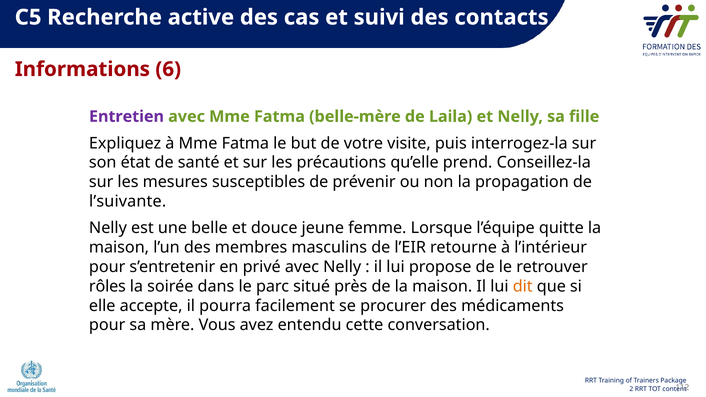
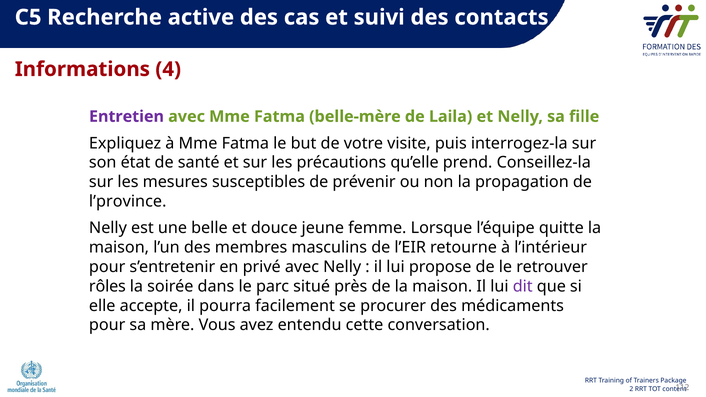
6: 6 -> 4 (168, 69)
l’suivante: l’suivante -> l’province (128, 201)
dit colour: orange -> purple (523, 286)
